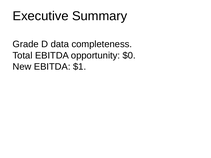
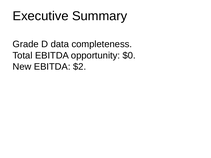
$1: $1 -> $2 (80, 67)
